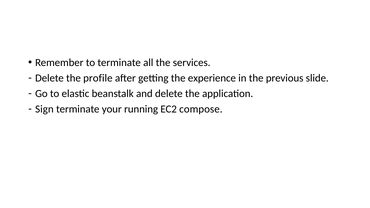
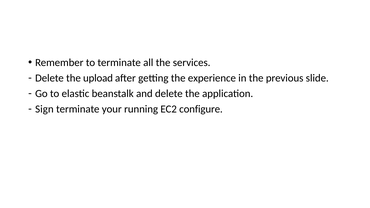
profile: profile -> upload (98, 78)
compose: compose -> configure (201, 109)
